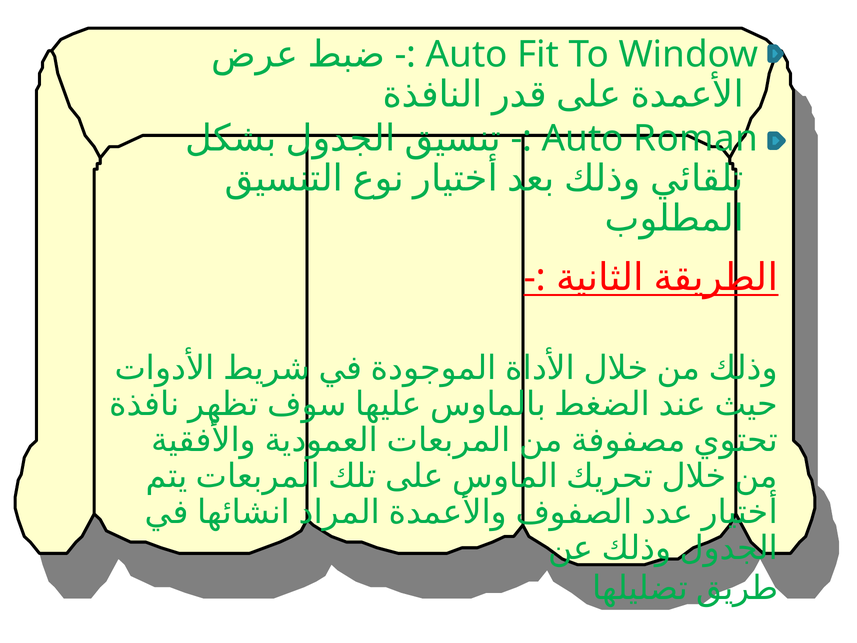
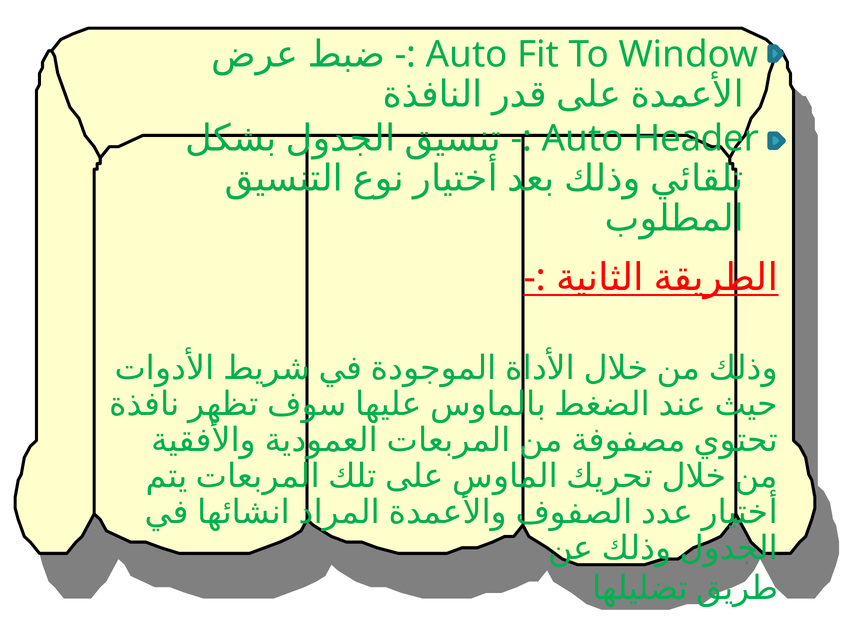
Roman: Roman -> Header (696, 139)
